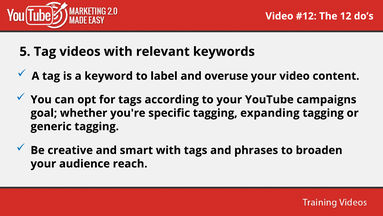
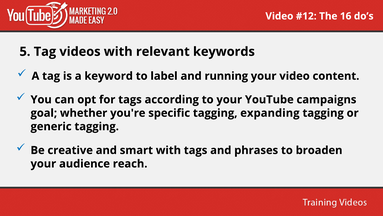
12: 12 -> 16 (346, 16)
overuse: overuse -> running (226, 76)
